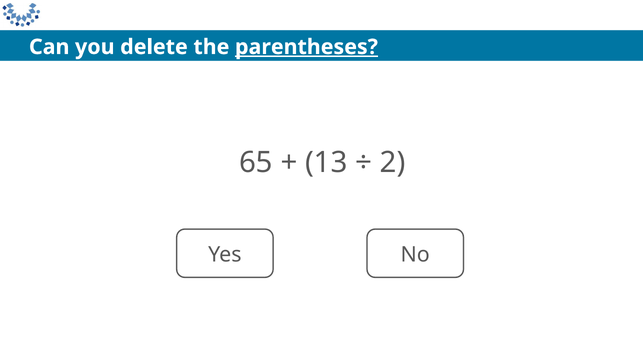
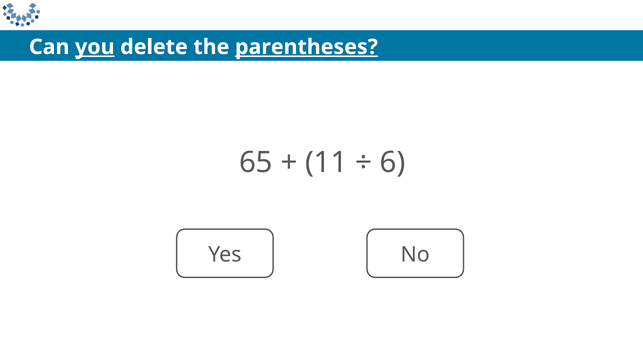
you underline: none -> present (95, 47)
13: 13 -> 11 (326, 162)
2: 2 -> 6 (393, 162)
